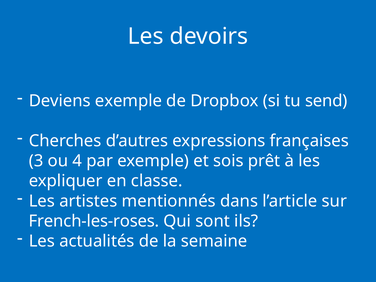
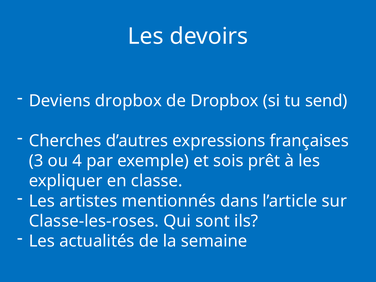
Deviens exemple: exemple -> dropbox (128, 101)
French-les-roses: French-les-roses -> Classe-les-roses (94, 221)
